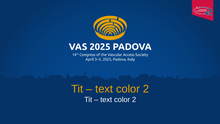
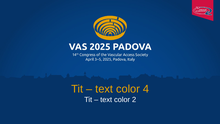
2: 2 -> 4 (146, 89)
